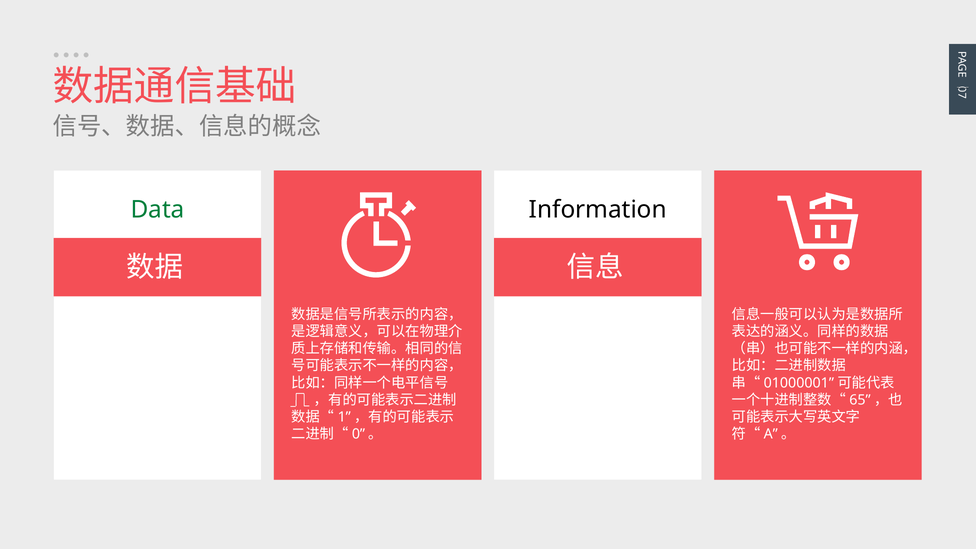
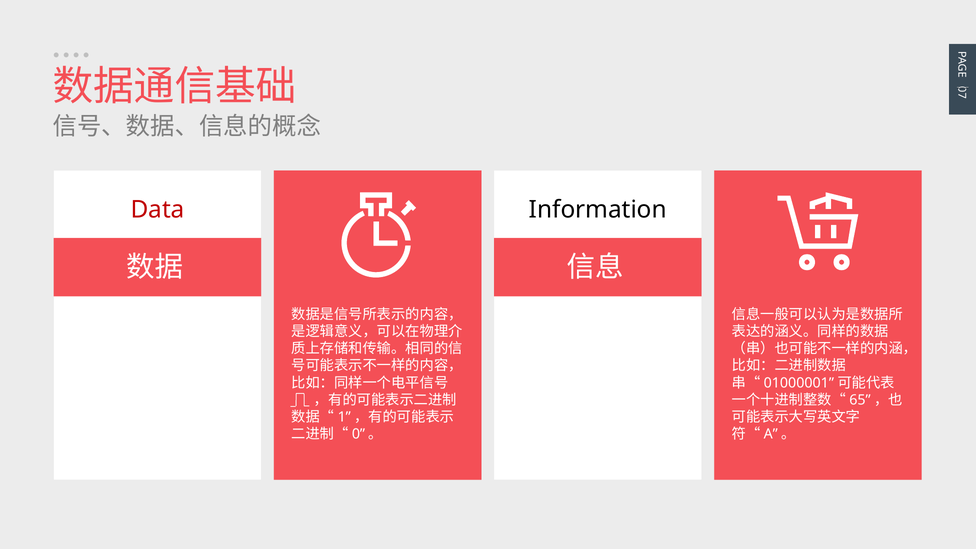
Data colour: green -> red (158, 210)
